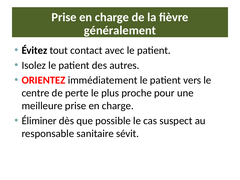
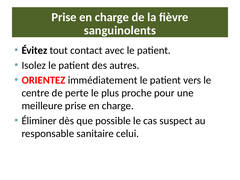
généralement: généralement -> sanguinolents (120, 30)
sévit: sévit -> celui (128, 134)
